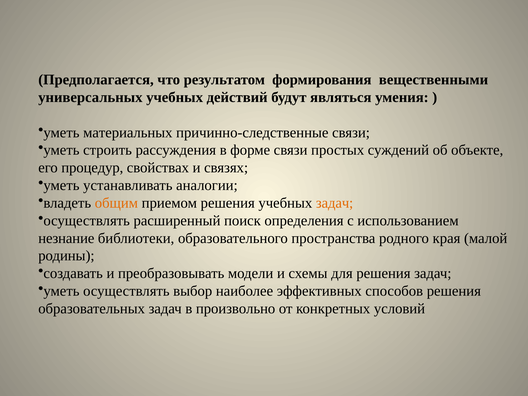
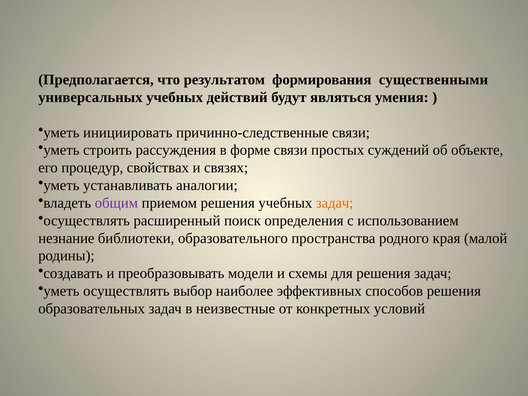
вещественными: вещественными -> существенными (433, 80)
материальных: материальных -> инициировать (128, 133)
общим colour: orange -> purple (116, 203)
произвольно: произвольно -> неизвестные (236, 309)
